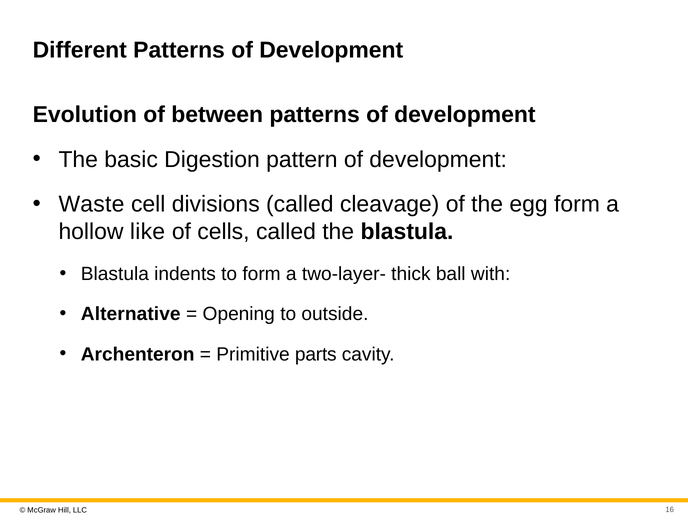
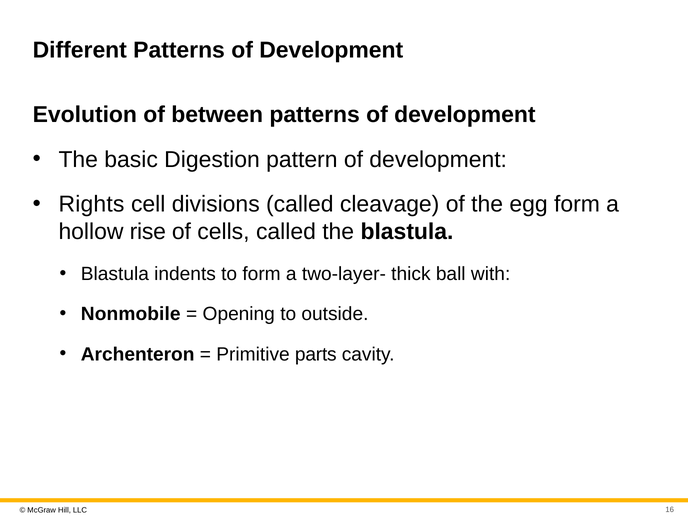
Waste: Waste -> Rights (91, 204)
like: like -> rise (148, 232)
Alternative: Alternative -> Nonmobile (131, 314)
